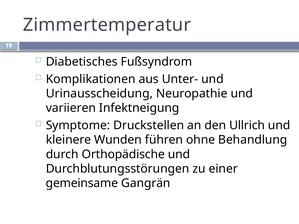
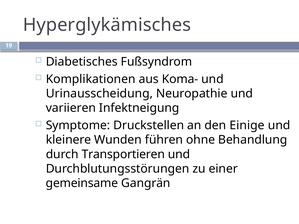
Zimmertemperatur: Zimmertemperatur -> Hyperglykämisches (107, 25)
Unter-: Unter- -> Koma- (180, 79)
Ullrich: Ullrich -> Einige (247, 126)
Orthopädische: Orthopädische -> Transportieren (123, 154)
